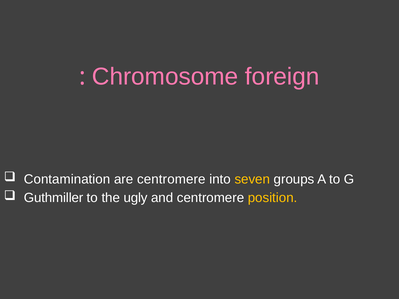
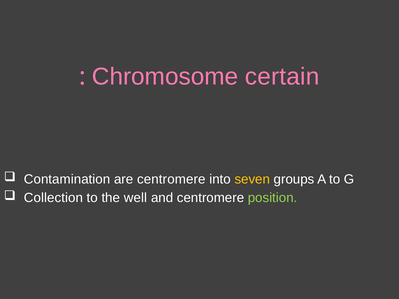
foreign: foreign -> certain (282, 77)
Guthmiller: Guthmiller -> Collection (53, 198)
ugly: ugly -> well (135, 198)
position colour: yellow -> light green (273, 198)
